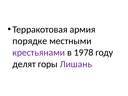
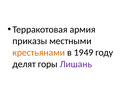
порядке: порядке -> приказы (30, 41)
крестьянами colour: purple -> orange (39, 53)
1978: 1978 -> 1949 (84, 53)
